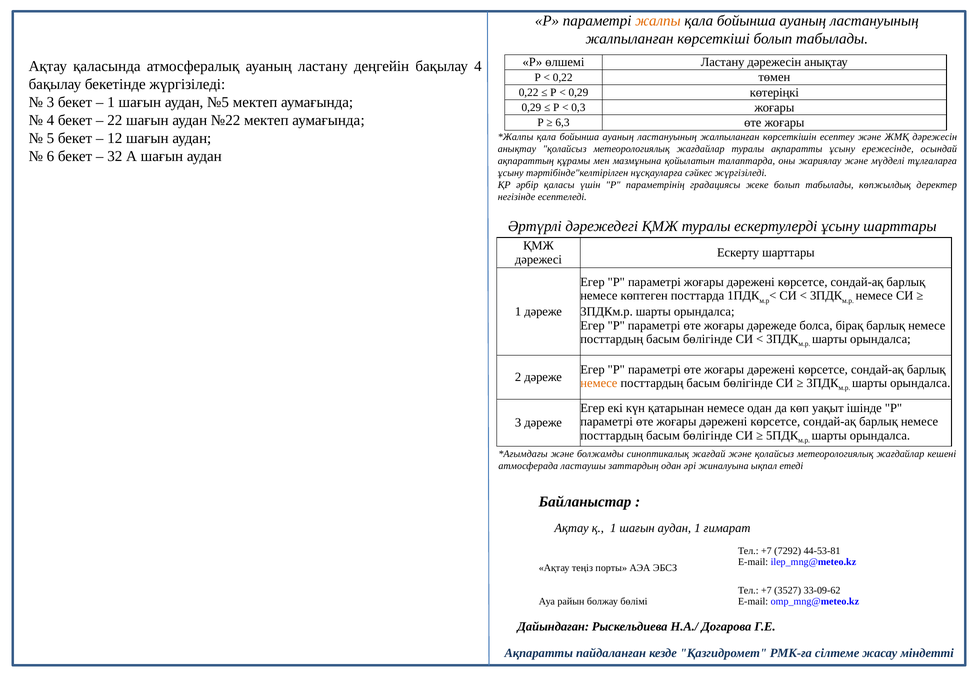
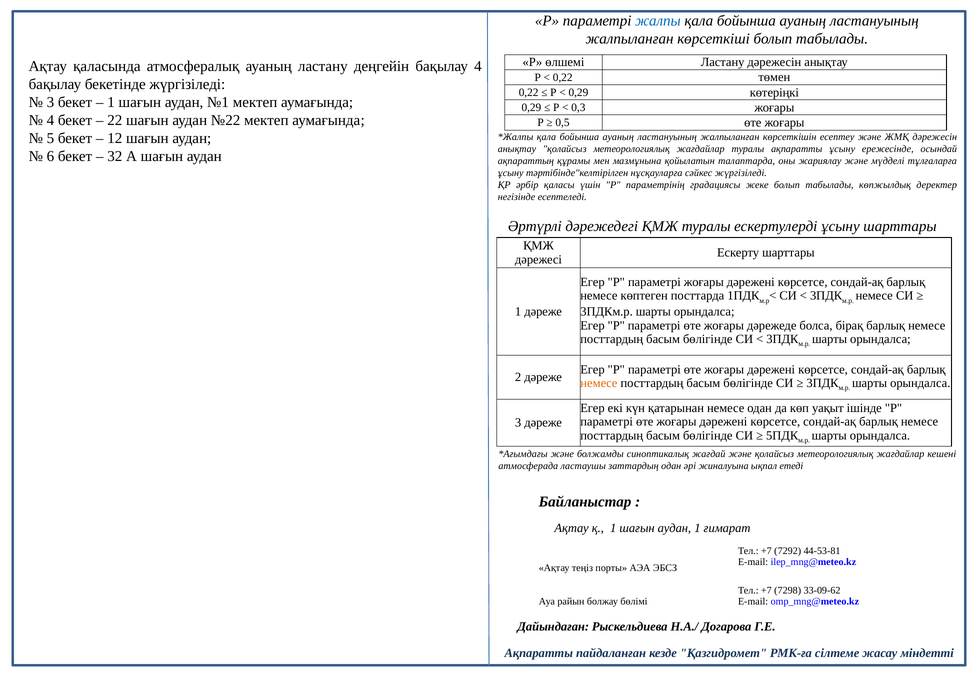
жалпы colour: orange -> blue (658, 21)
№5: №5 -> №1 (218, 102)
6,3: 6,3 -> 0,5 (563, 123)
3527: 3527 -> 7298 (788, 591)
